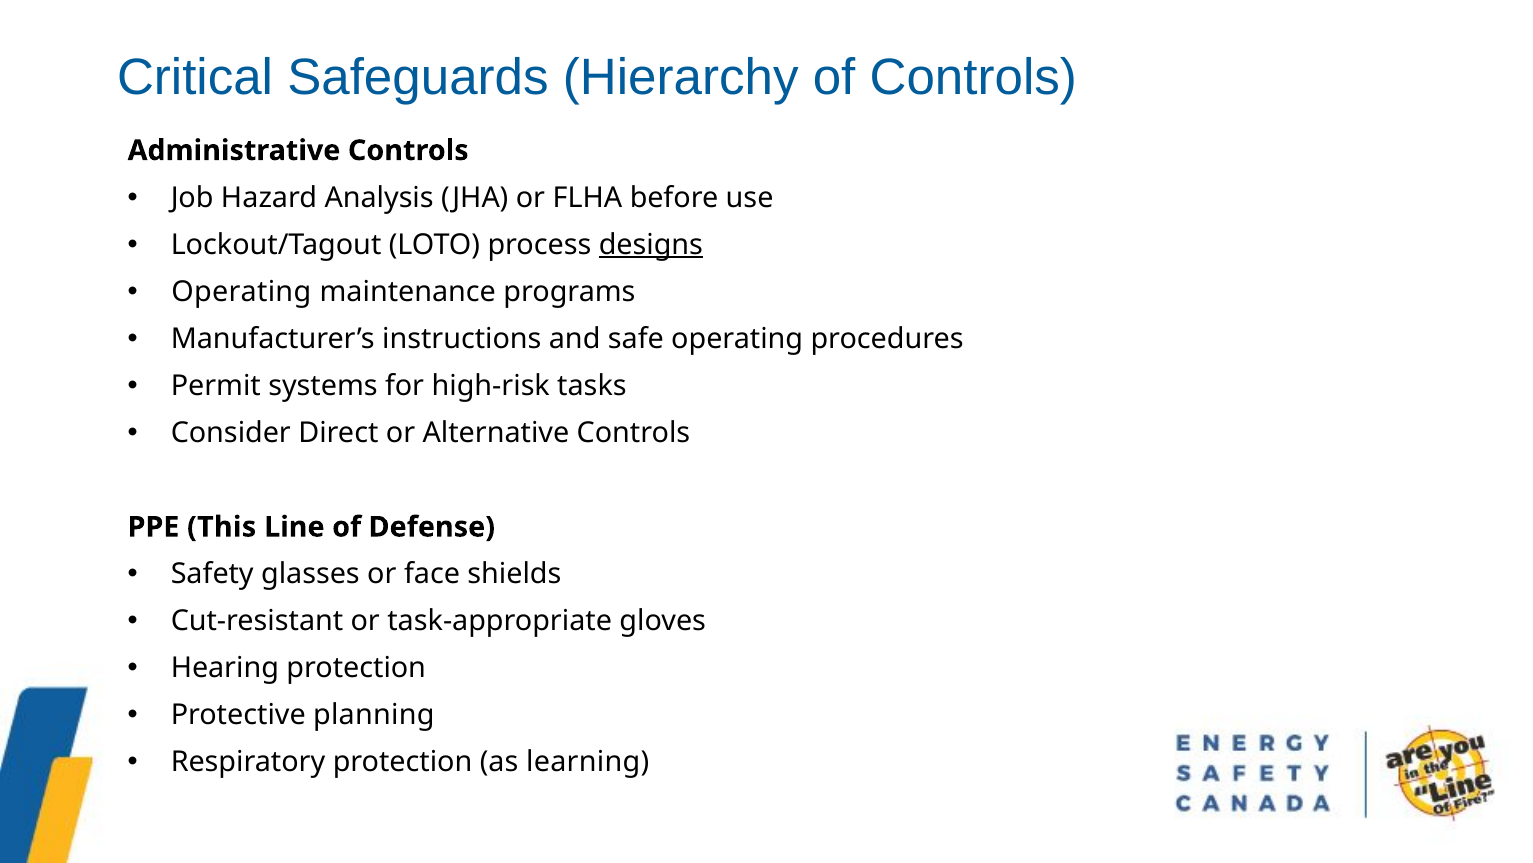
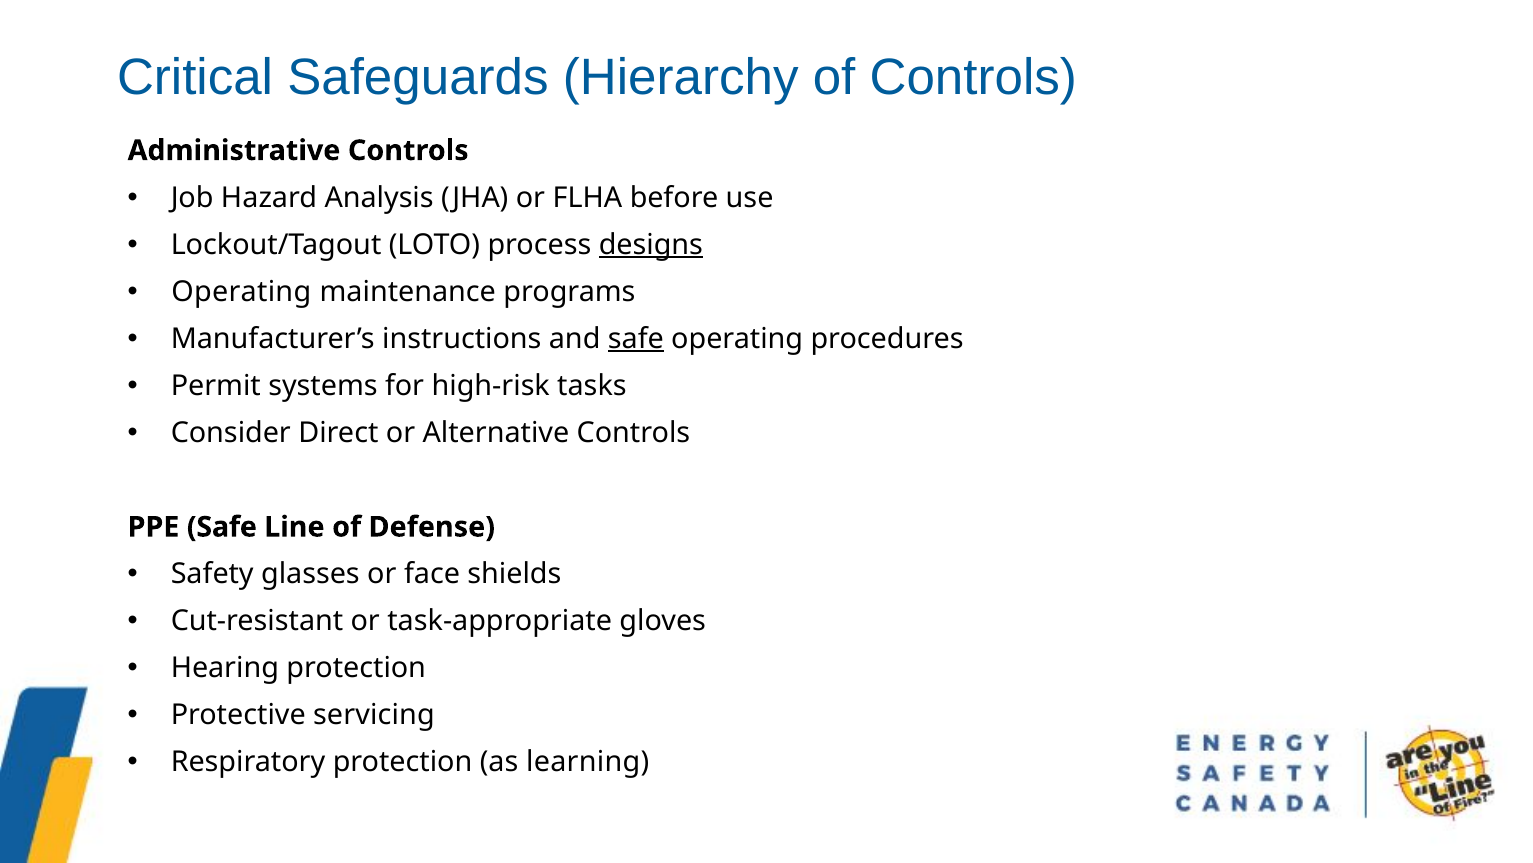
safe underline: none -> present (636, 339)
PPE This: This -> Safe (222, 527)
planning: planning -> servicing (374, 715)
